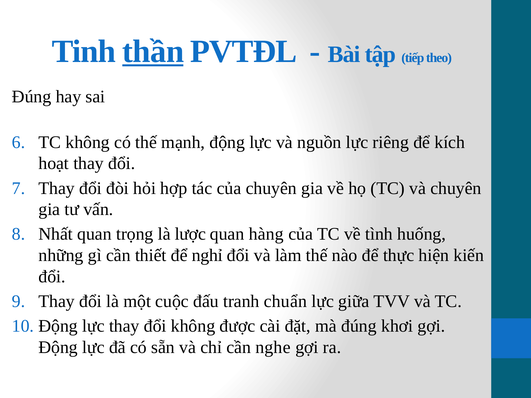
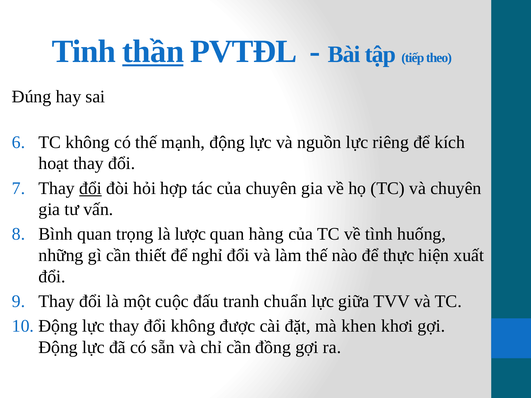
đổi underline: none -> present (90, 188)
Nhất: Nhất -> Bình (56, 234)
kiến: kiến -> xuất (469, 256)
mà đúng: đúng -> khen (359, 326)
nghe: nghe -> đồng (273, 348)
